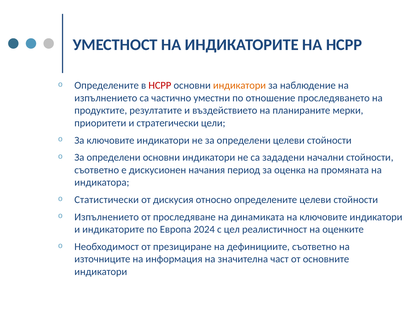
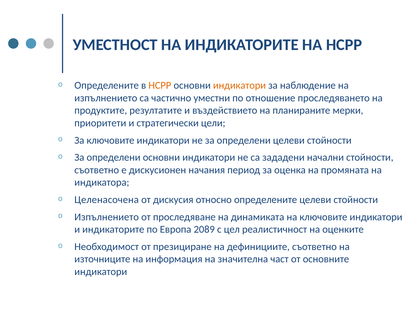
НСРР colour: red -> orange (160, 85)
Статистически: Статистически -> Целенасочена (107, 200)
2024: 2024 -> 2089 (204, 229)
